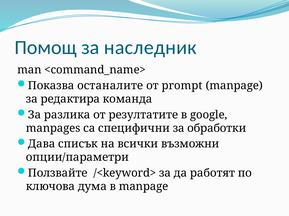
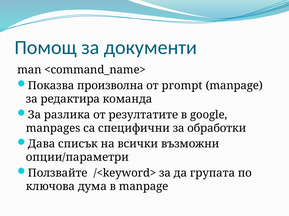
наследник: наследник -> документи (150, 48)
останалите: останалите -> произволна (110, 86)
работят: работят -> групата (212, 174)
